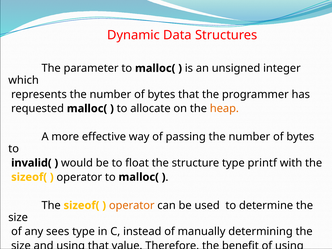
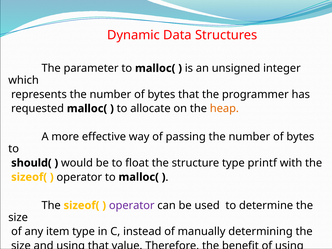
invalid(: invalid( -> should( (31, 163)
operator colour: orange -> purple (132, 205)
sees: sees -> item (58, 232)
